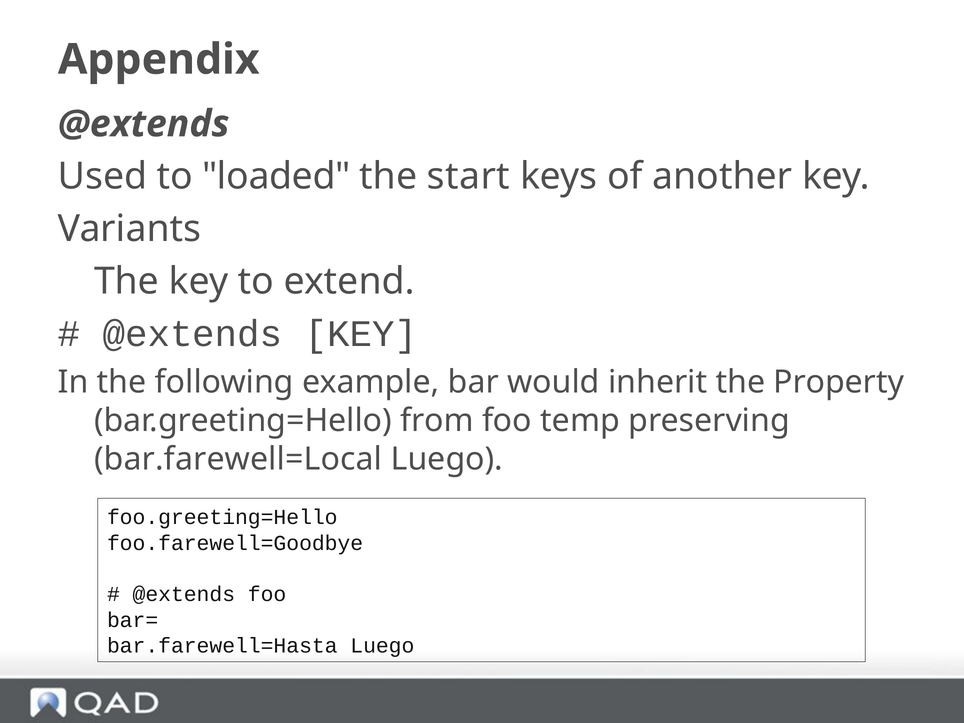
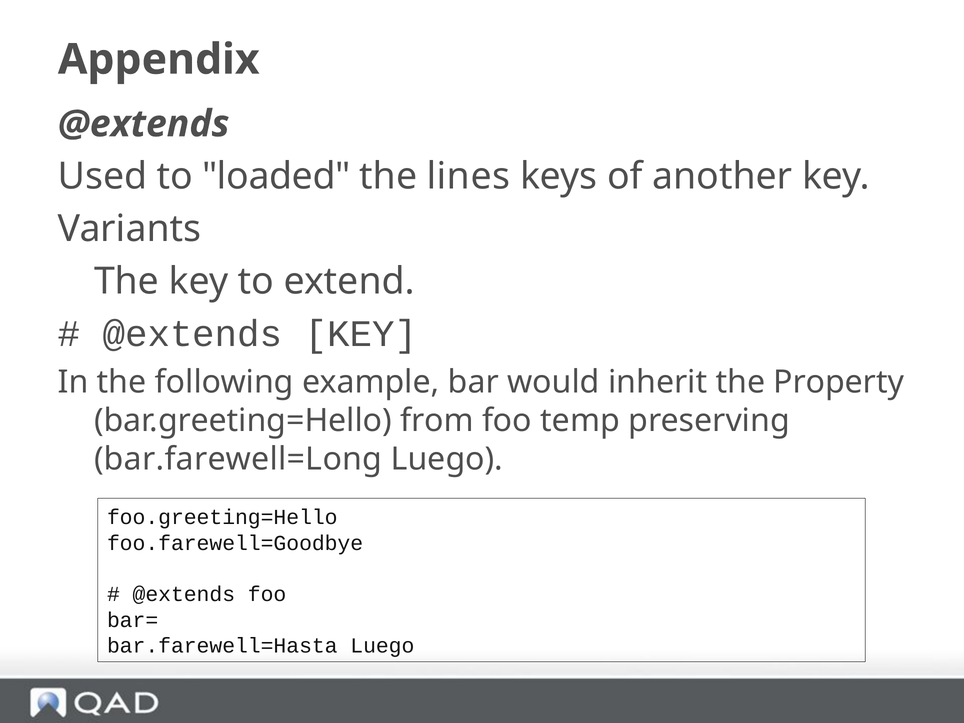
start: start -> lines (468, 176)
bar.farewell=Local: bar.farewell=Local -> bar.farewell=Long (238, 459)
